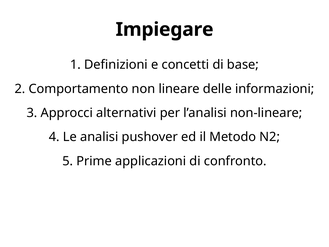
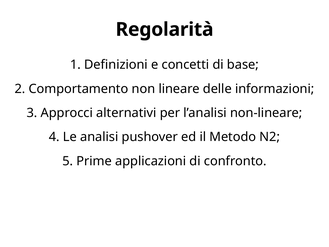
Impiegare: Impiegare -> Regolarità (165, 29)
